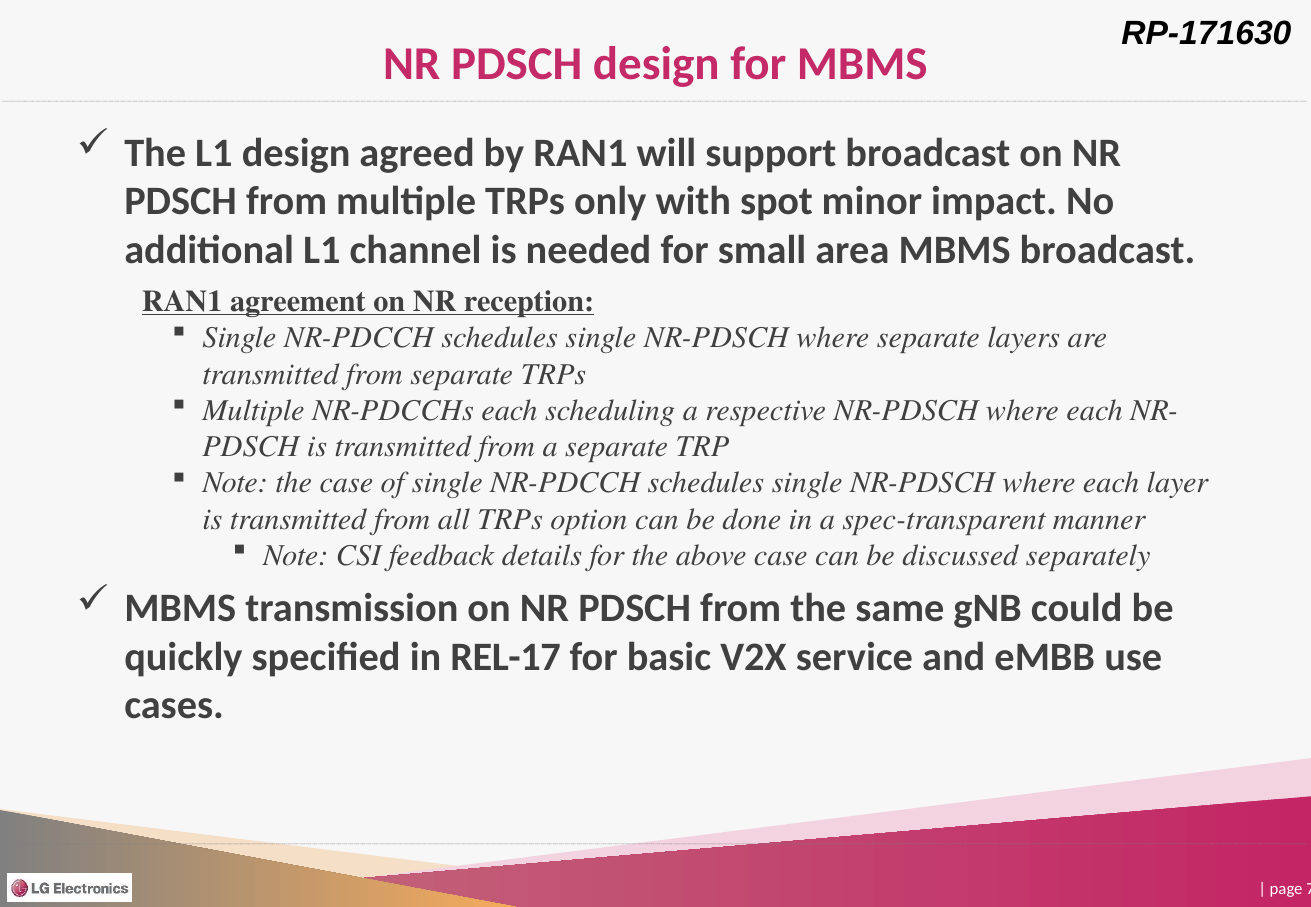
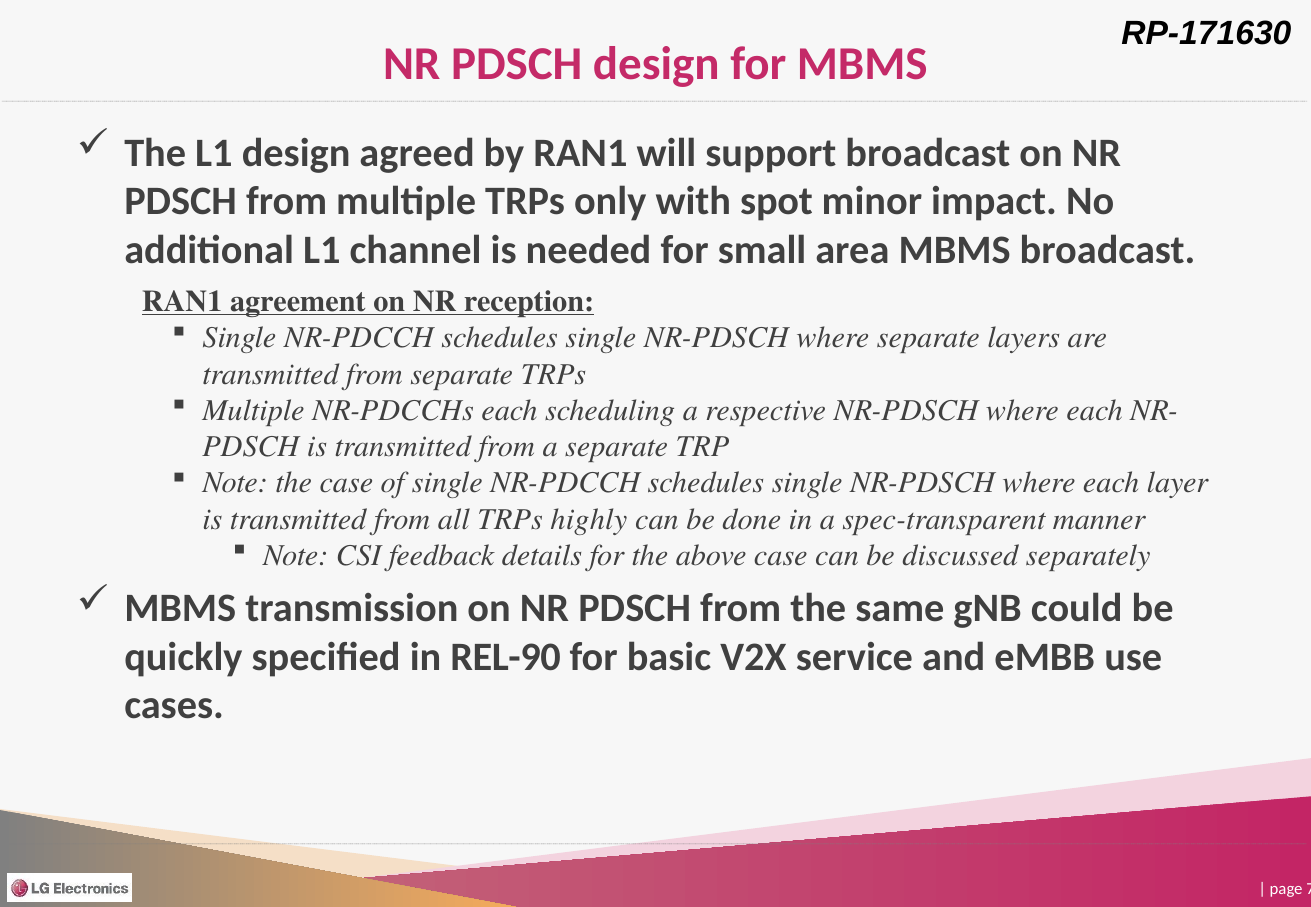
option: option -> highly (589, 520)
REL-17: REL-17 -> REL-90 (506, 658)
